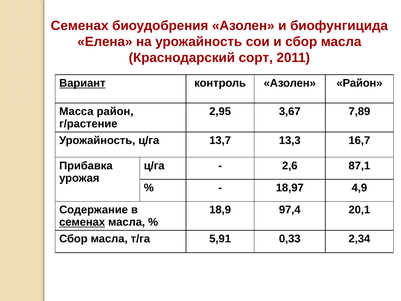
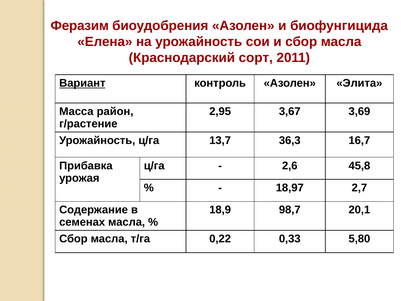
Семенах: Семенах -> Феразим (80, 26)
Азолен Район: Район -> Элита (359, 83)
7,89: 7,89 -> 3,69 (359, 111)
13,3: 13,3 -> 36,3 (290, 140)
87,1: 87,1 -> 45,8 (359, 166)
4,9: 4,9 -> 2,7 (359, 188)
97,4: 97,4 -> 98,7 (290, 210)
семенах underline: present -> none (82, 222)
5,91: 5,91 -> 0,22 (220, 239)
2,34: 2,34 -> 5,80 (359, 239)
